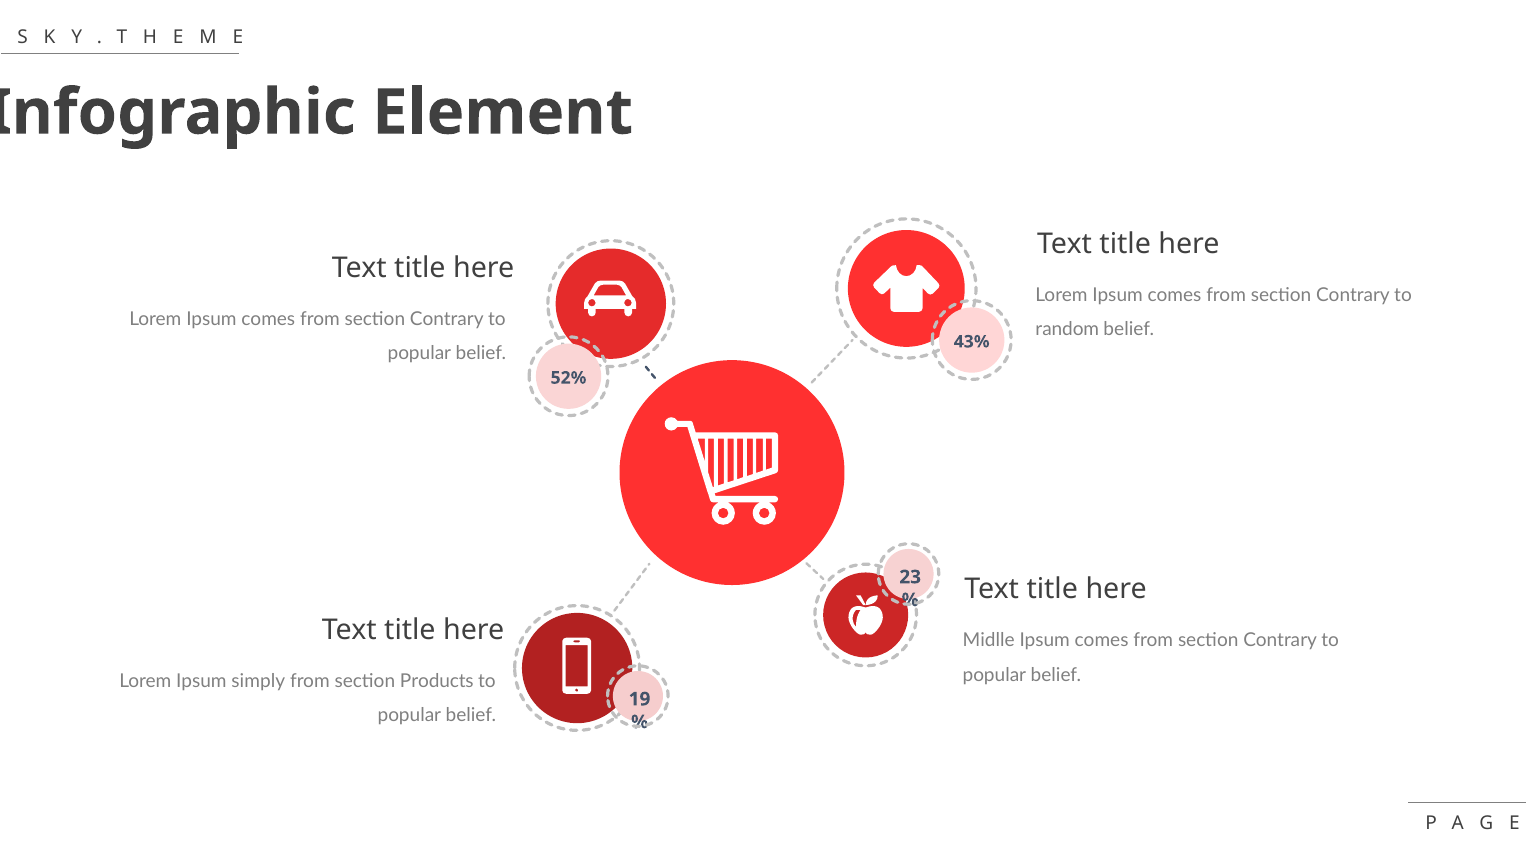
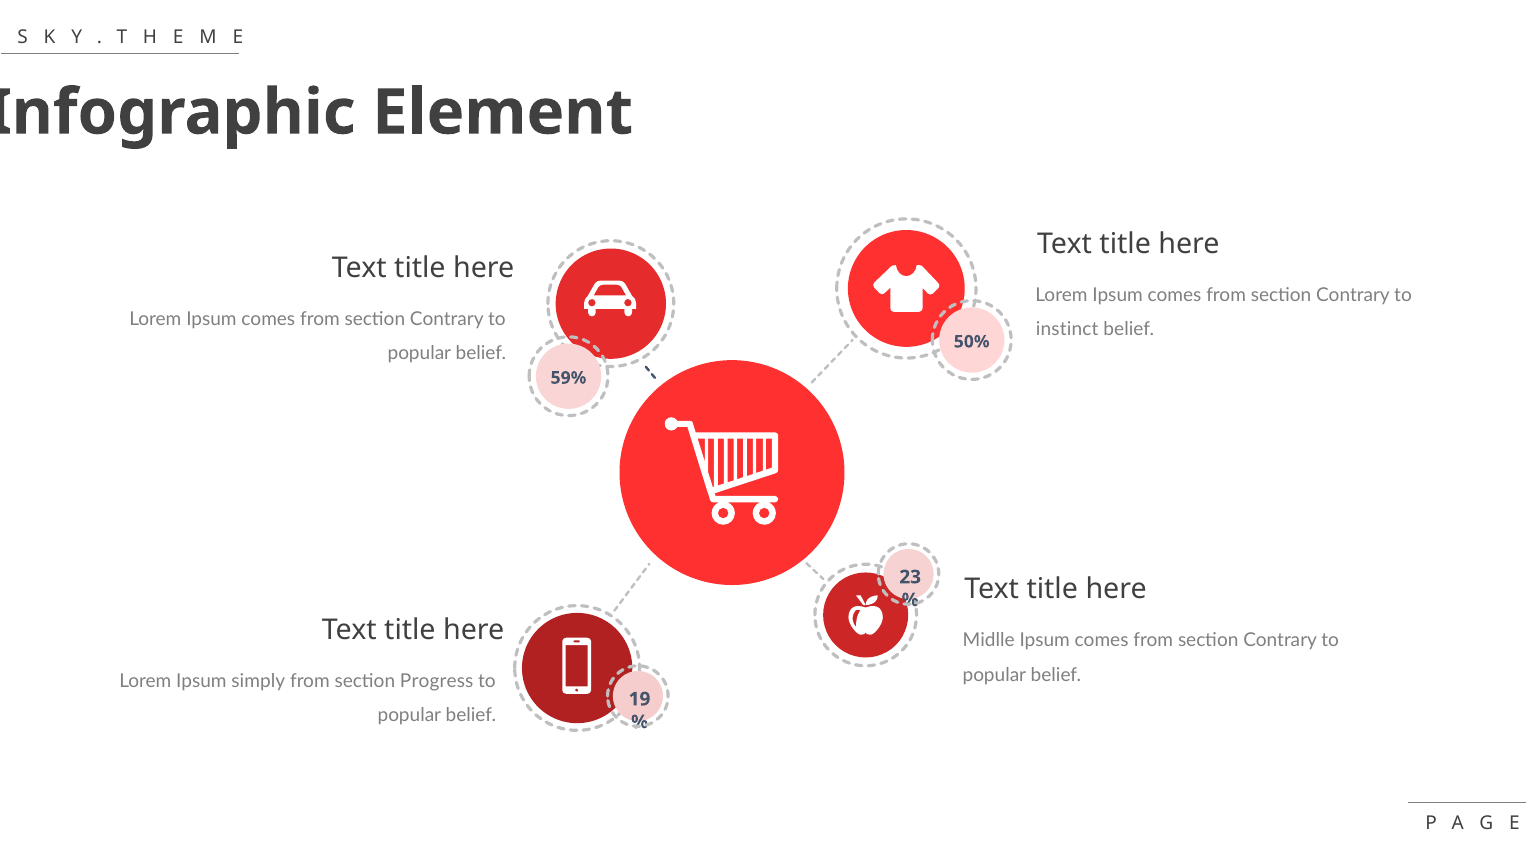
random: random -> instinct (1067, 330)
43%: 43% -> 50% (972, 342)
52%: 52% -> 59% (569, 378)
Products: Products -> Progress (437, 682)
